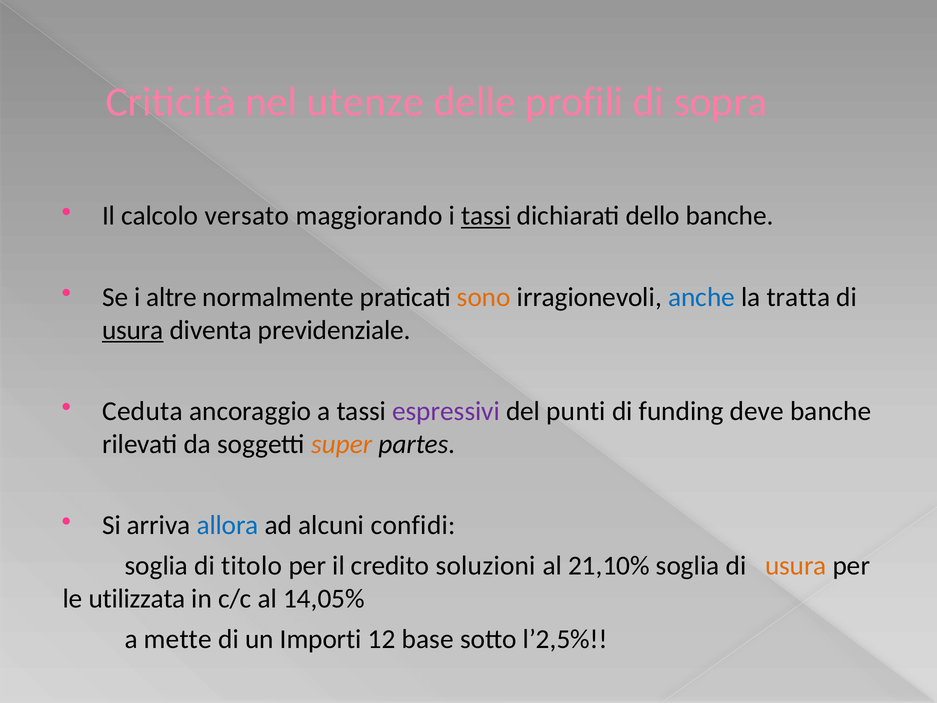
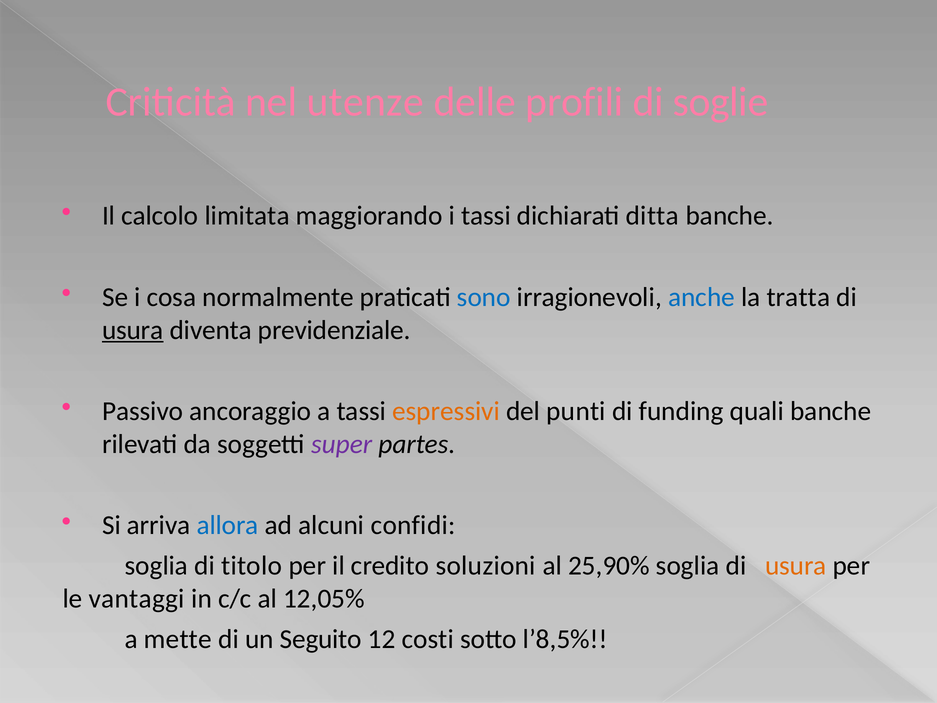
sopra: sopra -> soglie (721, 102)
versato: versato -> limitata (247, 216)
tassi underline: present -> none (486, 216)
dello: dello -> ditta (652, 216)
altre: altre -> cosa (171, 297)
sono colour: orange -> blue (484, 297)
Ceduta: Ceduta -> Passivo (143, 411)
espressivi colour: purple -> orange (446, 411)
deve: deve -> quali (757, 411)
super colour: orange -> purple (342, 444)
21,10%: 21,10% -> 25,90% (609, 566)
utilizzata: utilizzata -> vantaggi (137, 599)
14,05%: 14,05% -> 12,05% (324, 599)
Importi: Importi -> Seguito (321, 639)
base: base -> costi (428, 639)
l’2,5%: l’2,5% -> l’8,5% (565, 639)
